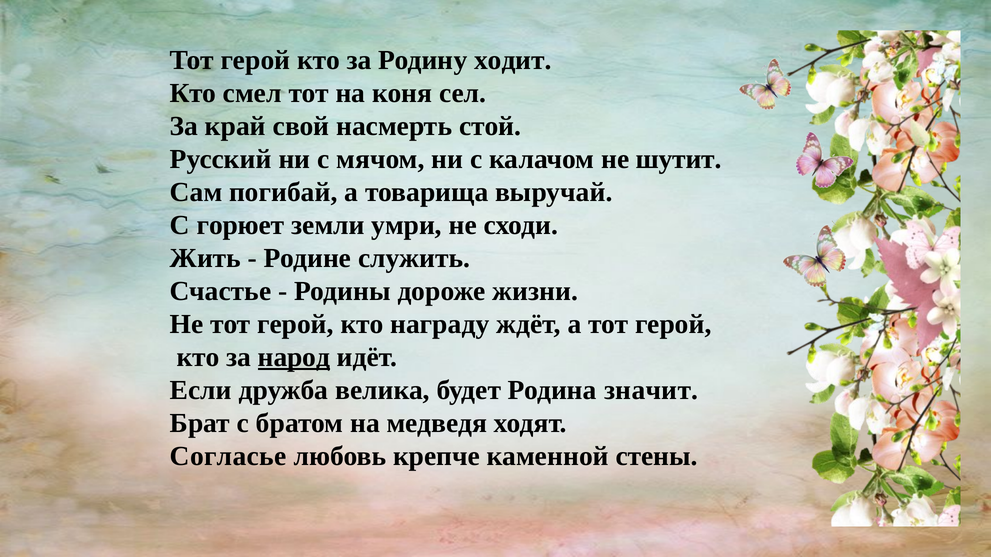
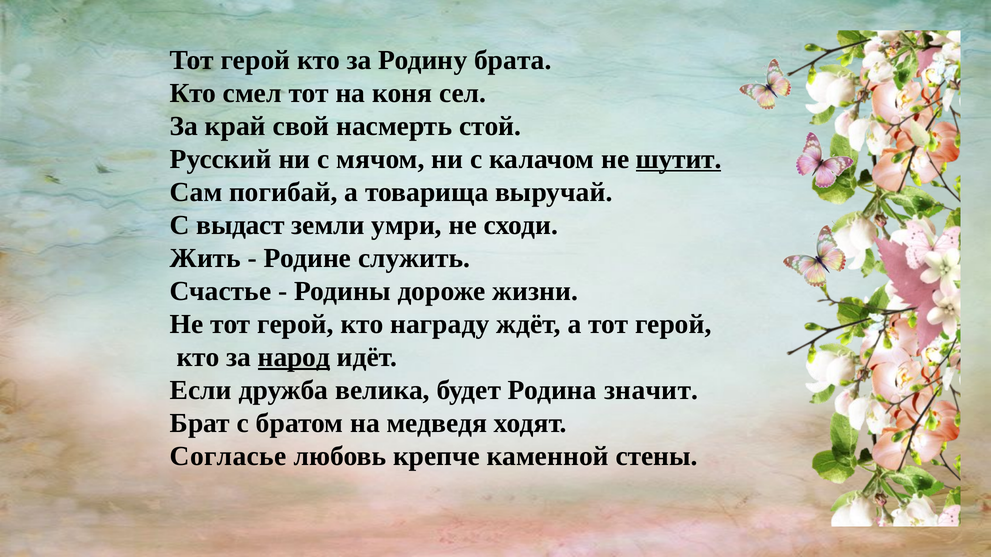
ходит: ходит -> брата (513, 60)
шутит underline: none -> present (679, 159)
горюет: горюет -> выдаст (241, 225)
